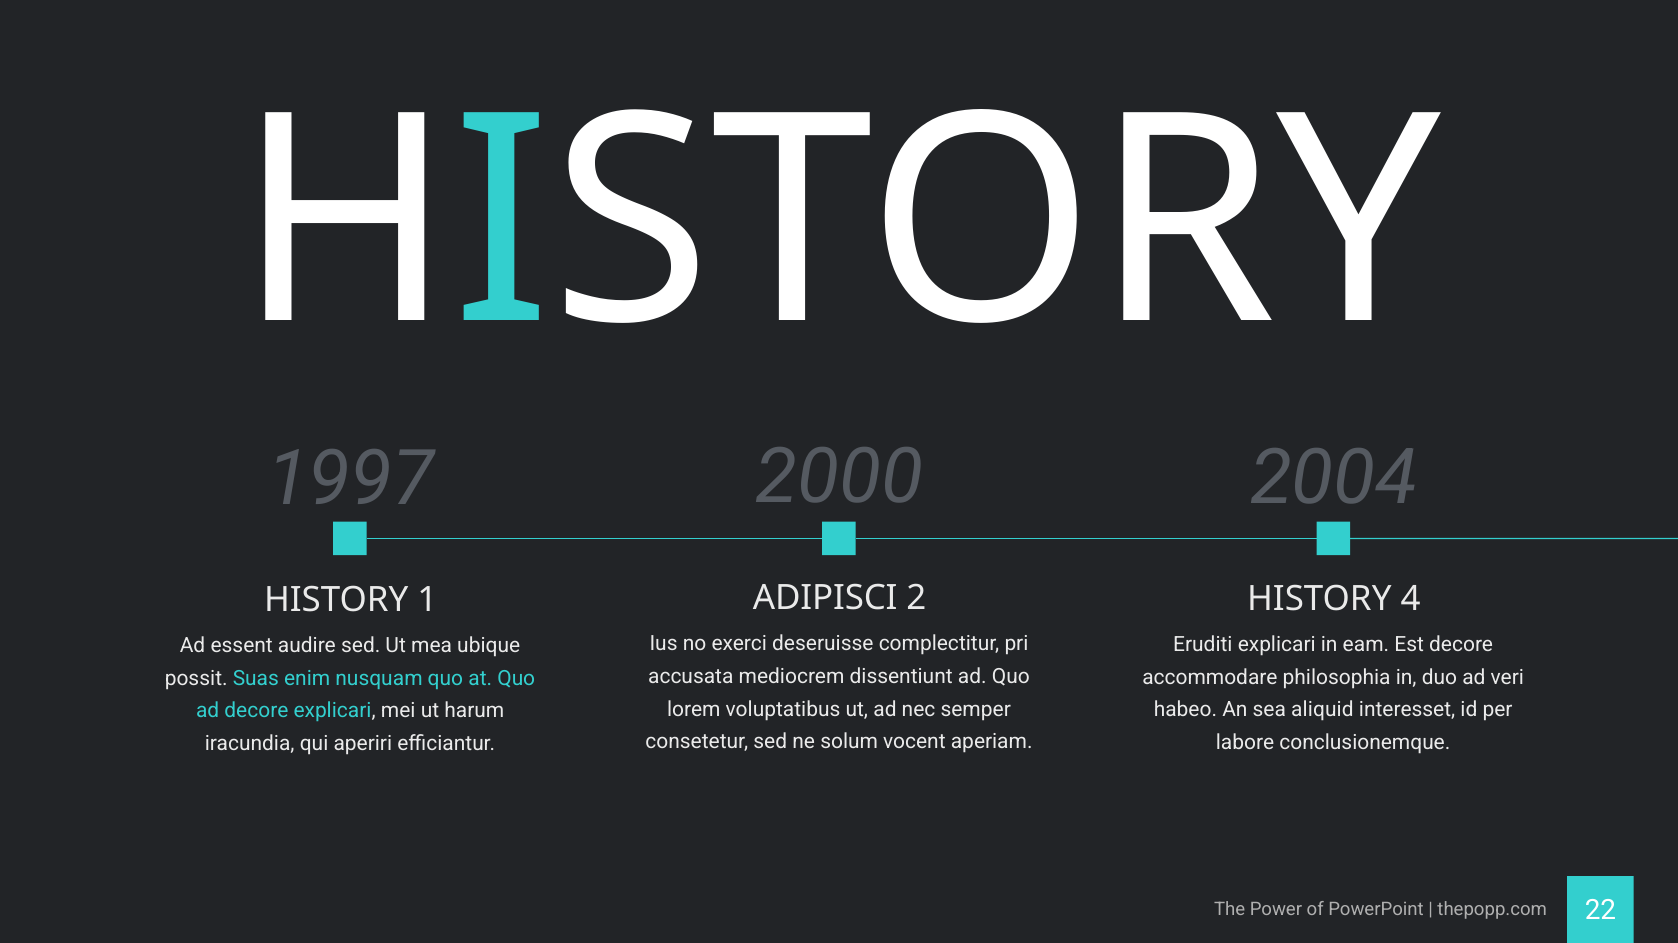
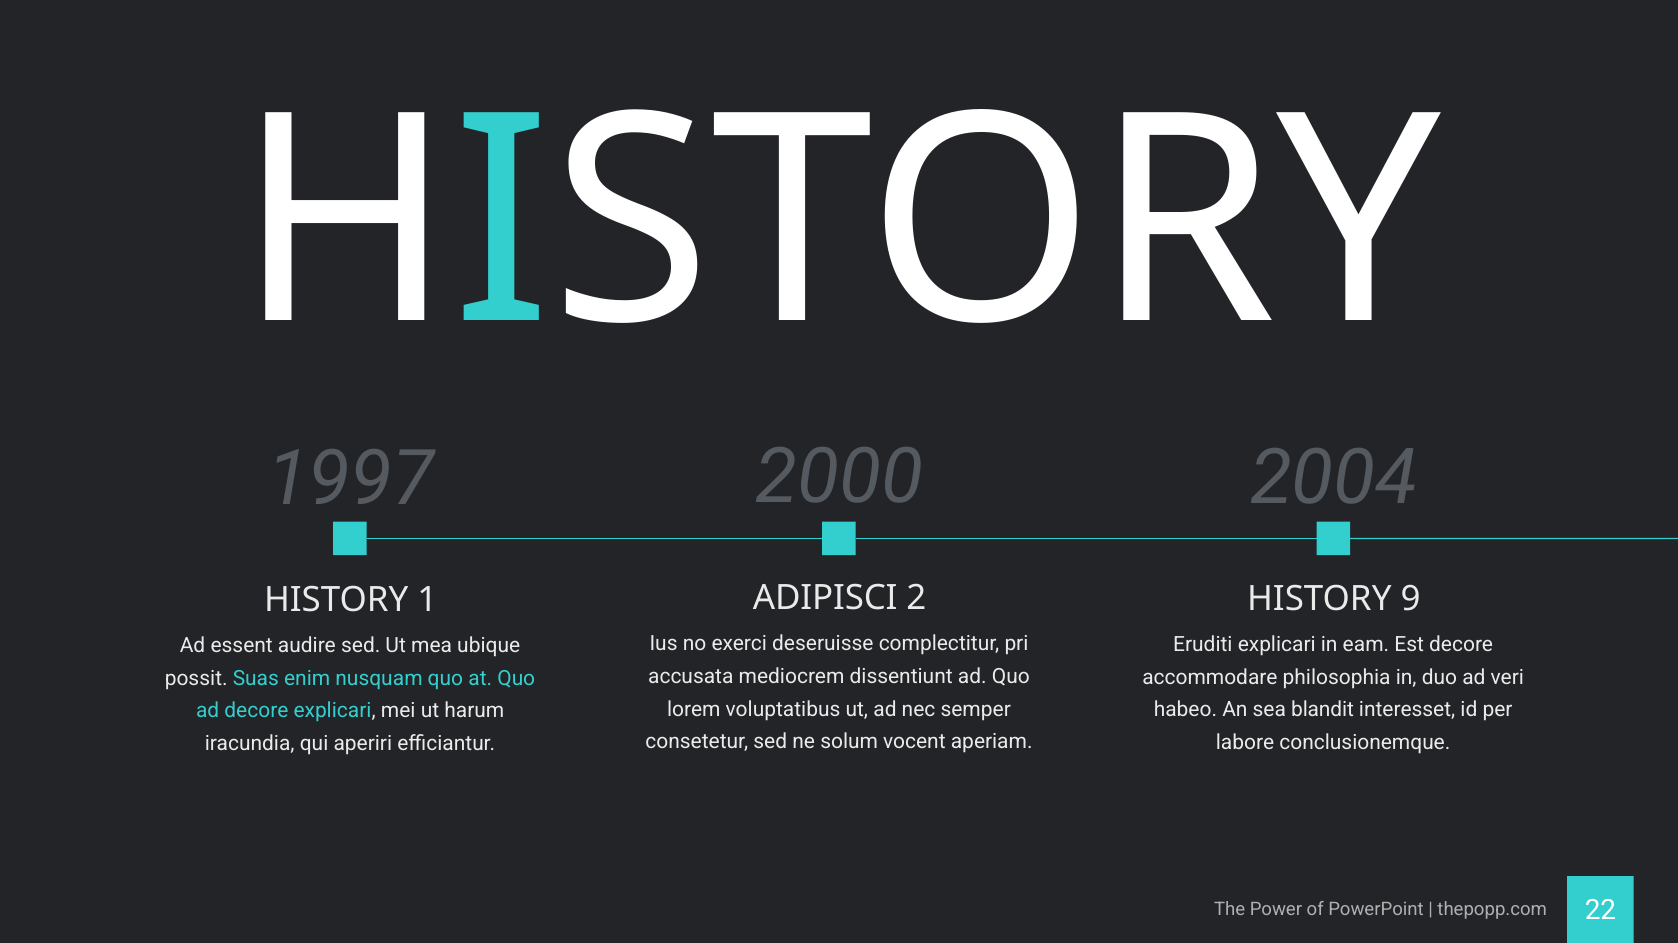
4: 4 -> 9 (1411, 599)
aliquid: aliquid -> blandit (1323, 711)
